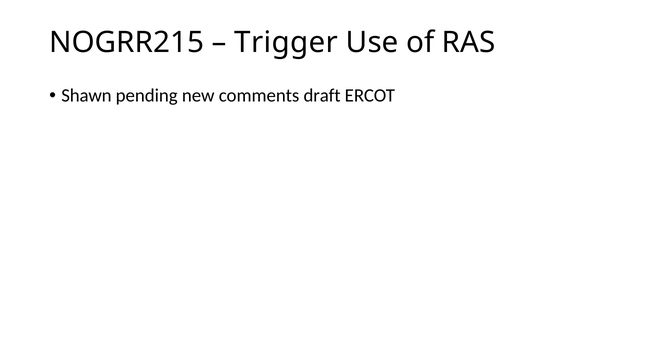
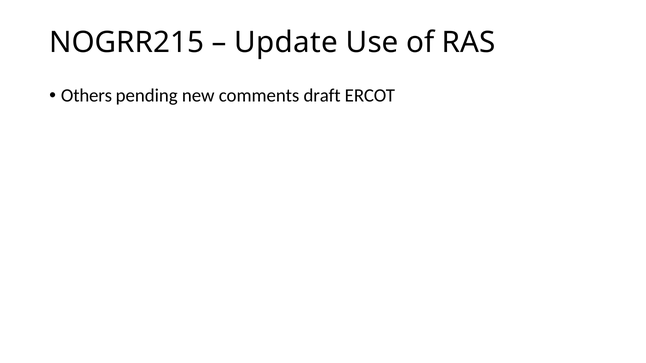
Trigger: Trigger -> Update (286, 42)
Shawn: Shawn -> Others (87, 96)
